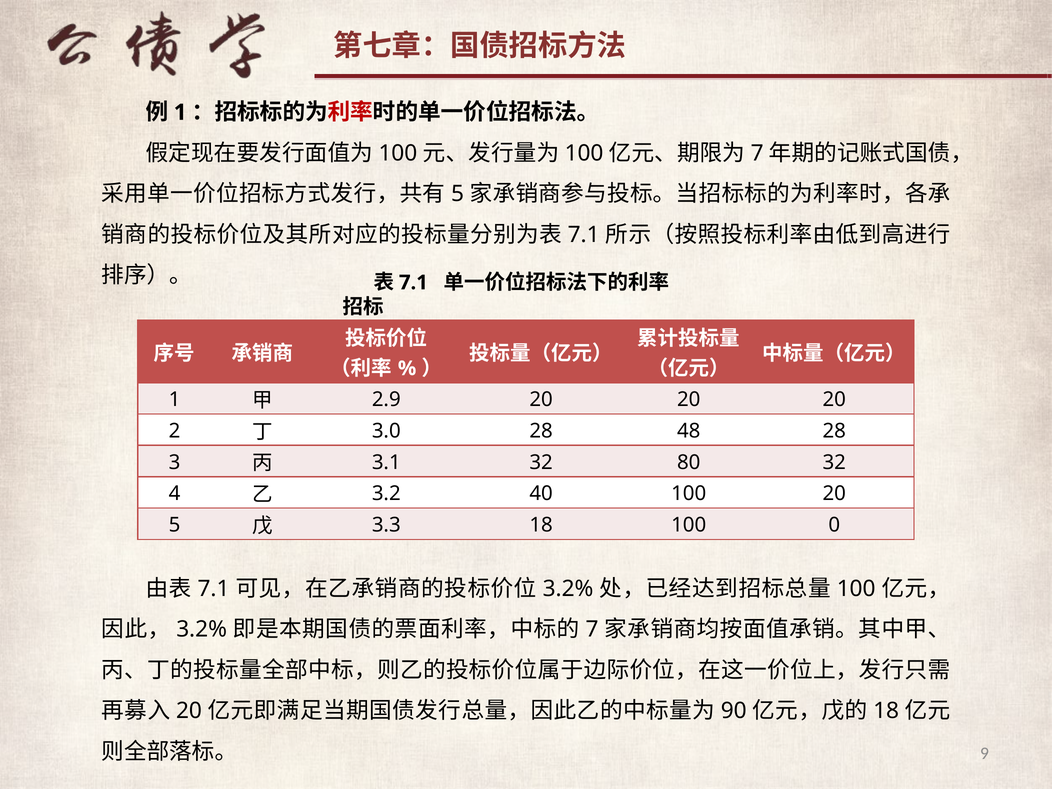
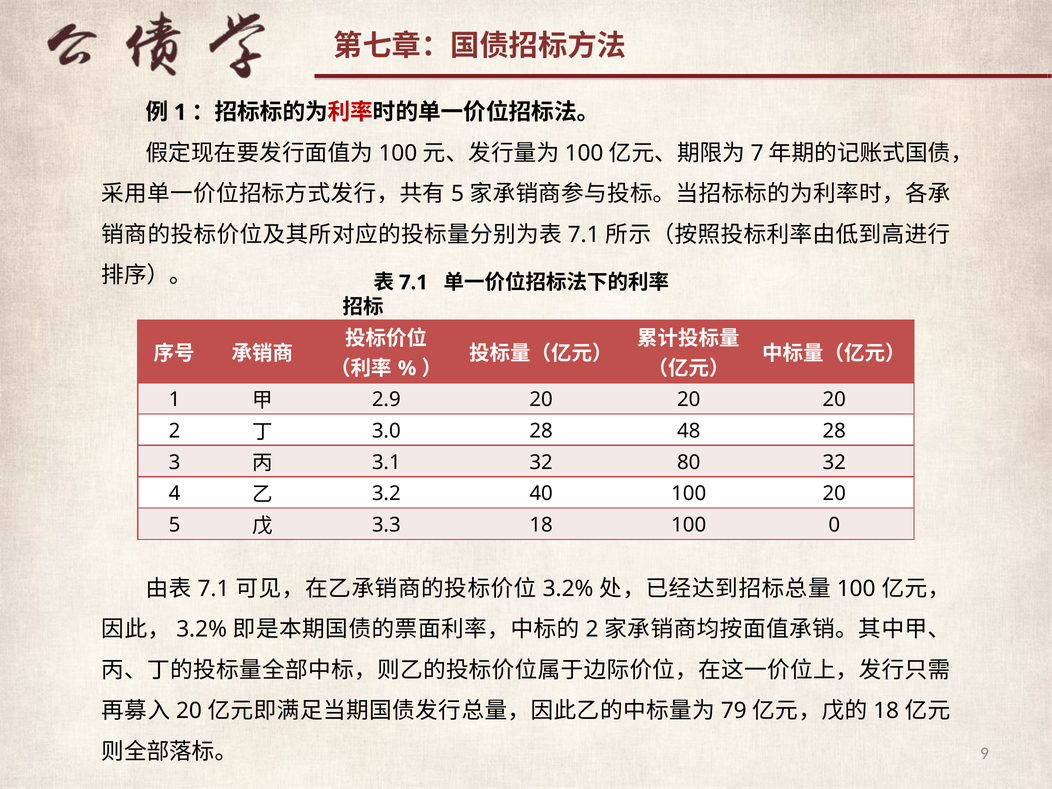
7: 7 -> 2 (592, 629)
90: 90 -> 79 (734, 711)
